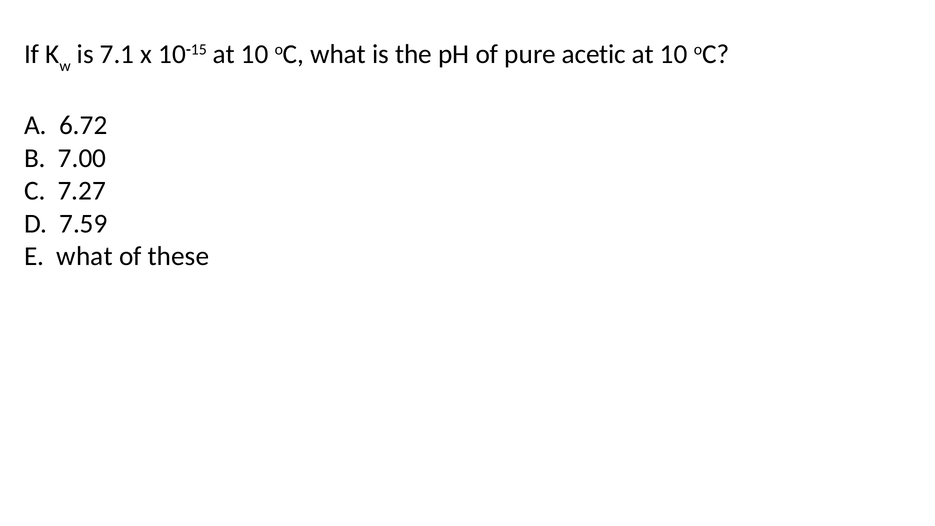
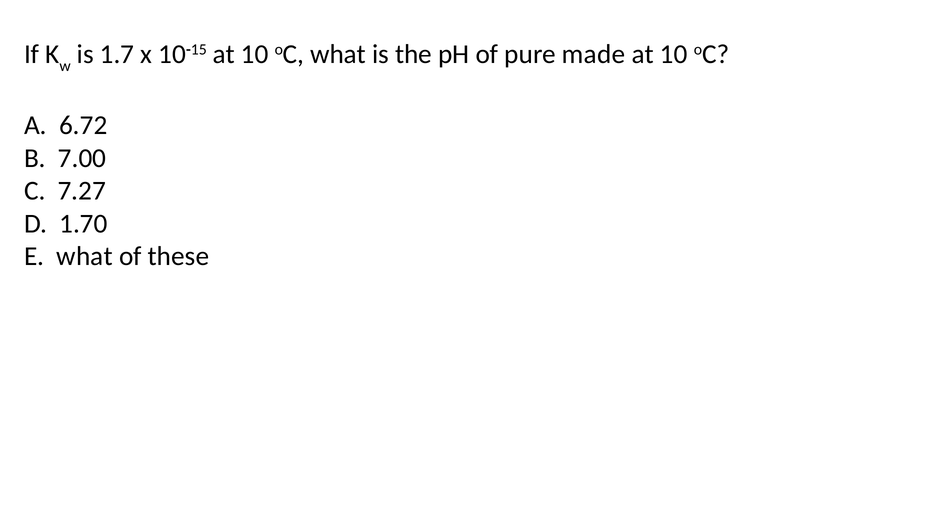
7.1: 7.1 -> 1.7 (117, 54)
acetic: acetic -> made (594, 54)
7.59: 7.59 -> 1.70 (83, 224)
